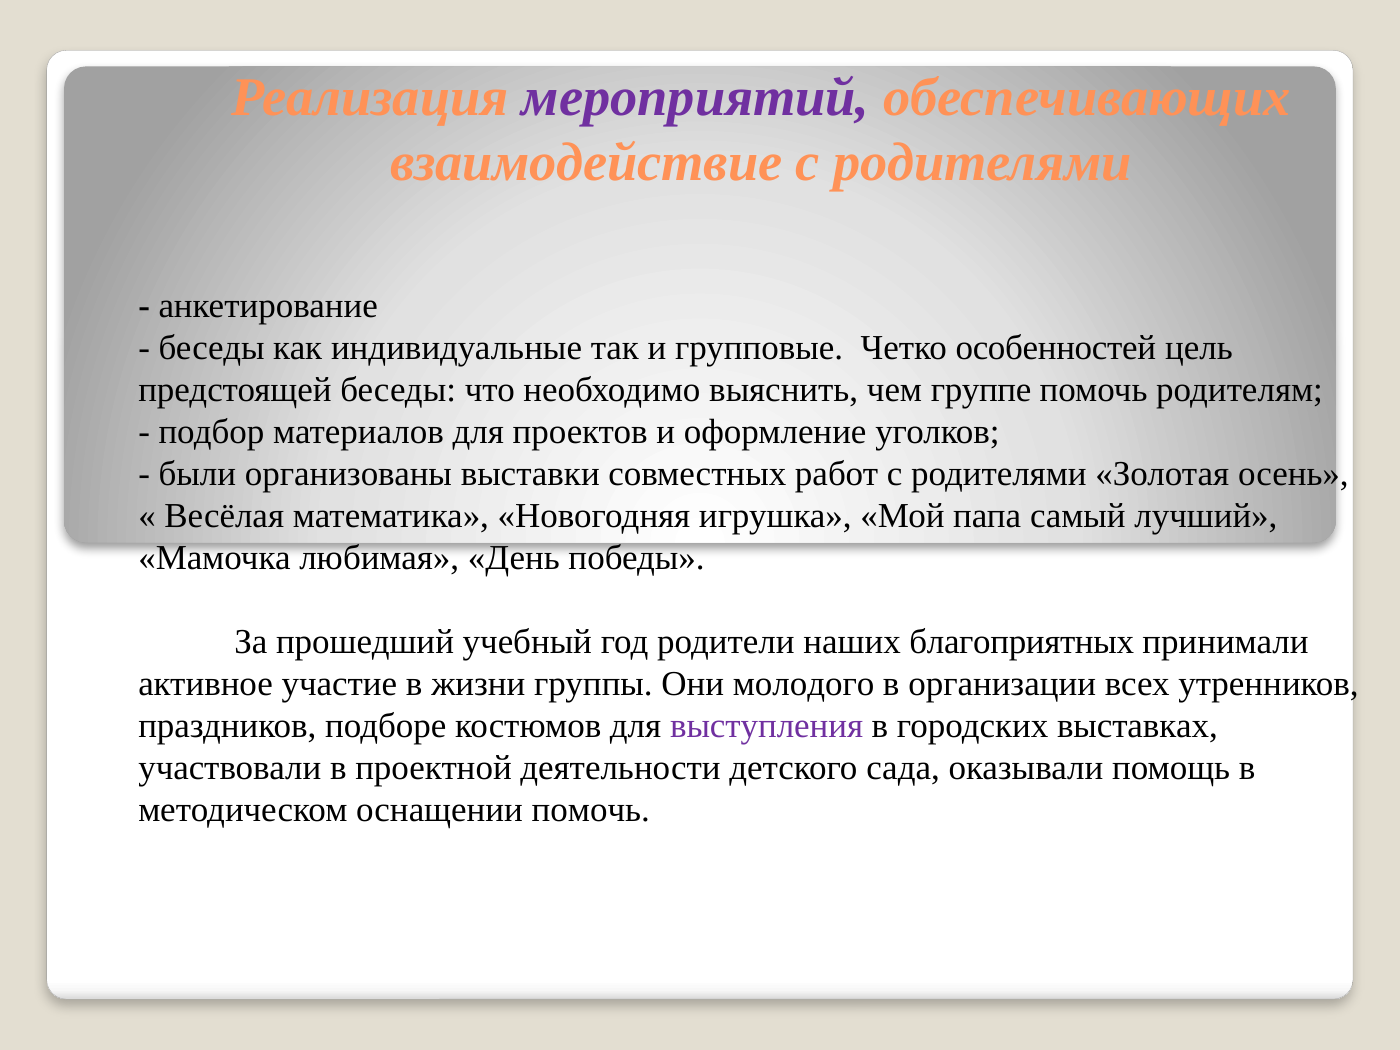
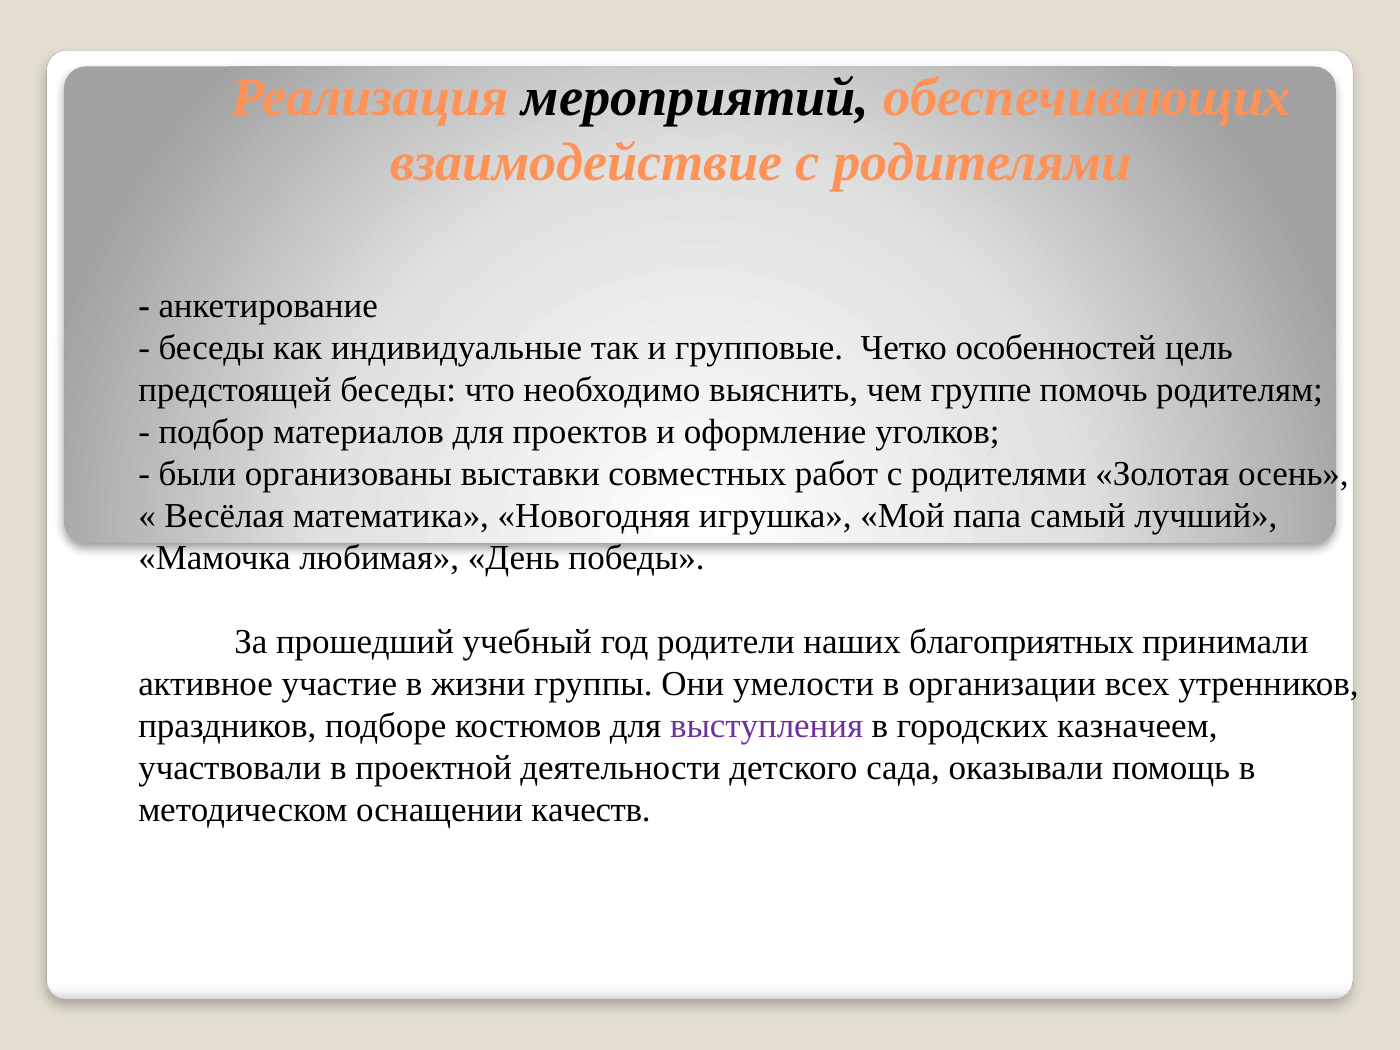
мероприятий colour: purple -> black (696, 98)
молодого: молодого -> умелости (803, 684)
выставках: выставках -> казначеем (1137, 726)
оснащении помочь: помочь -> качеств (591, 810)
